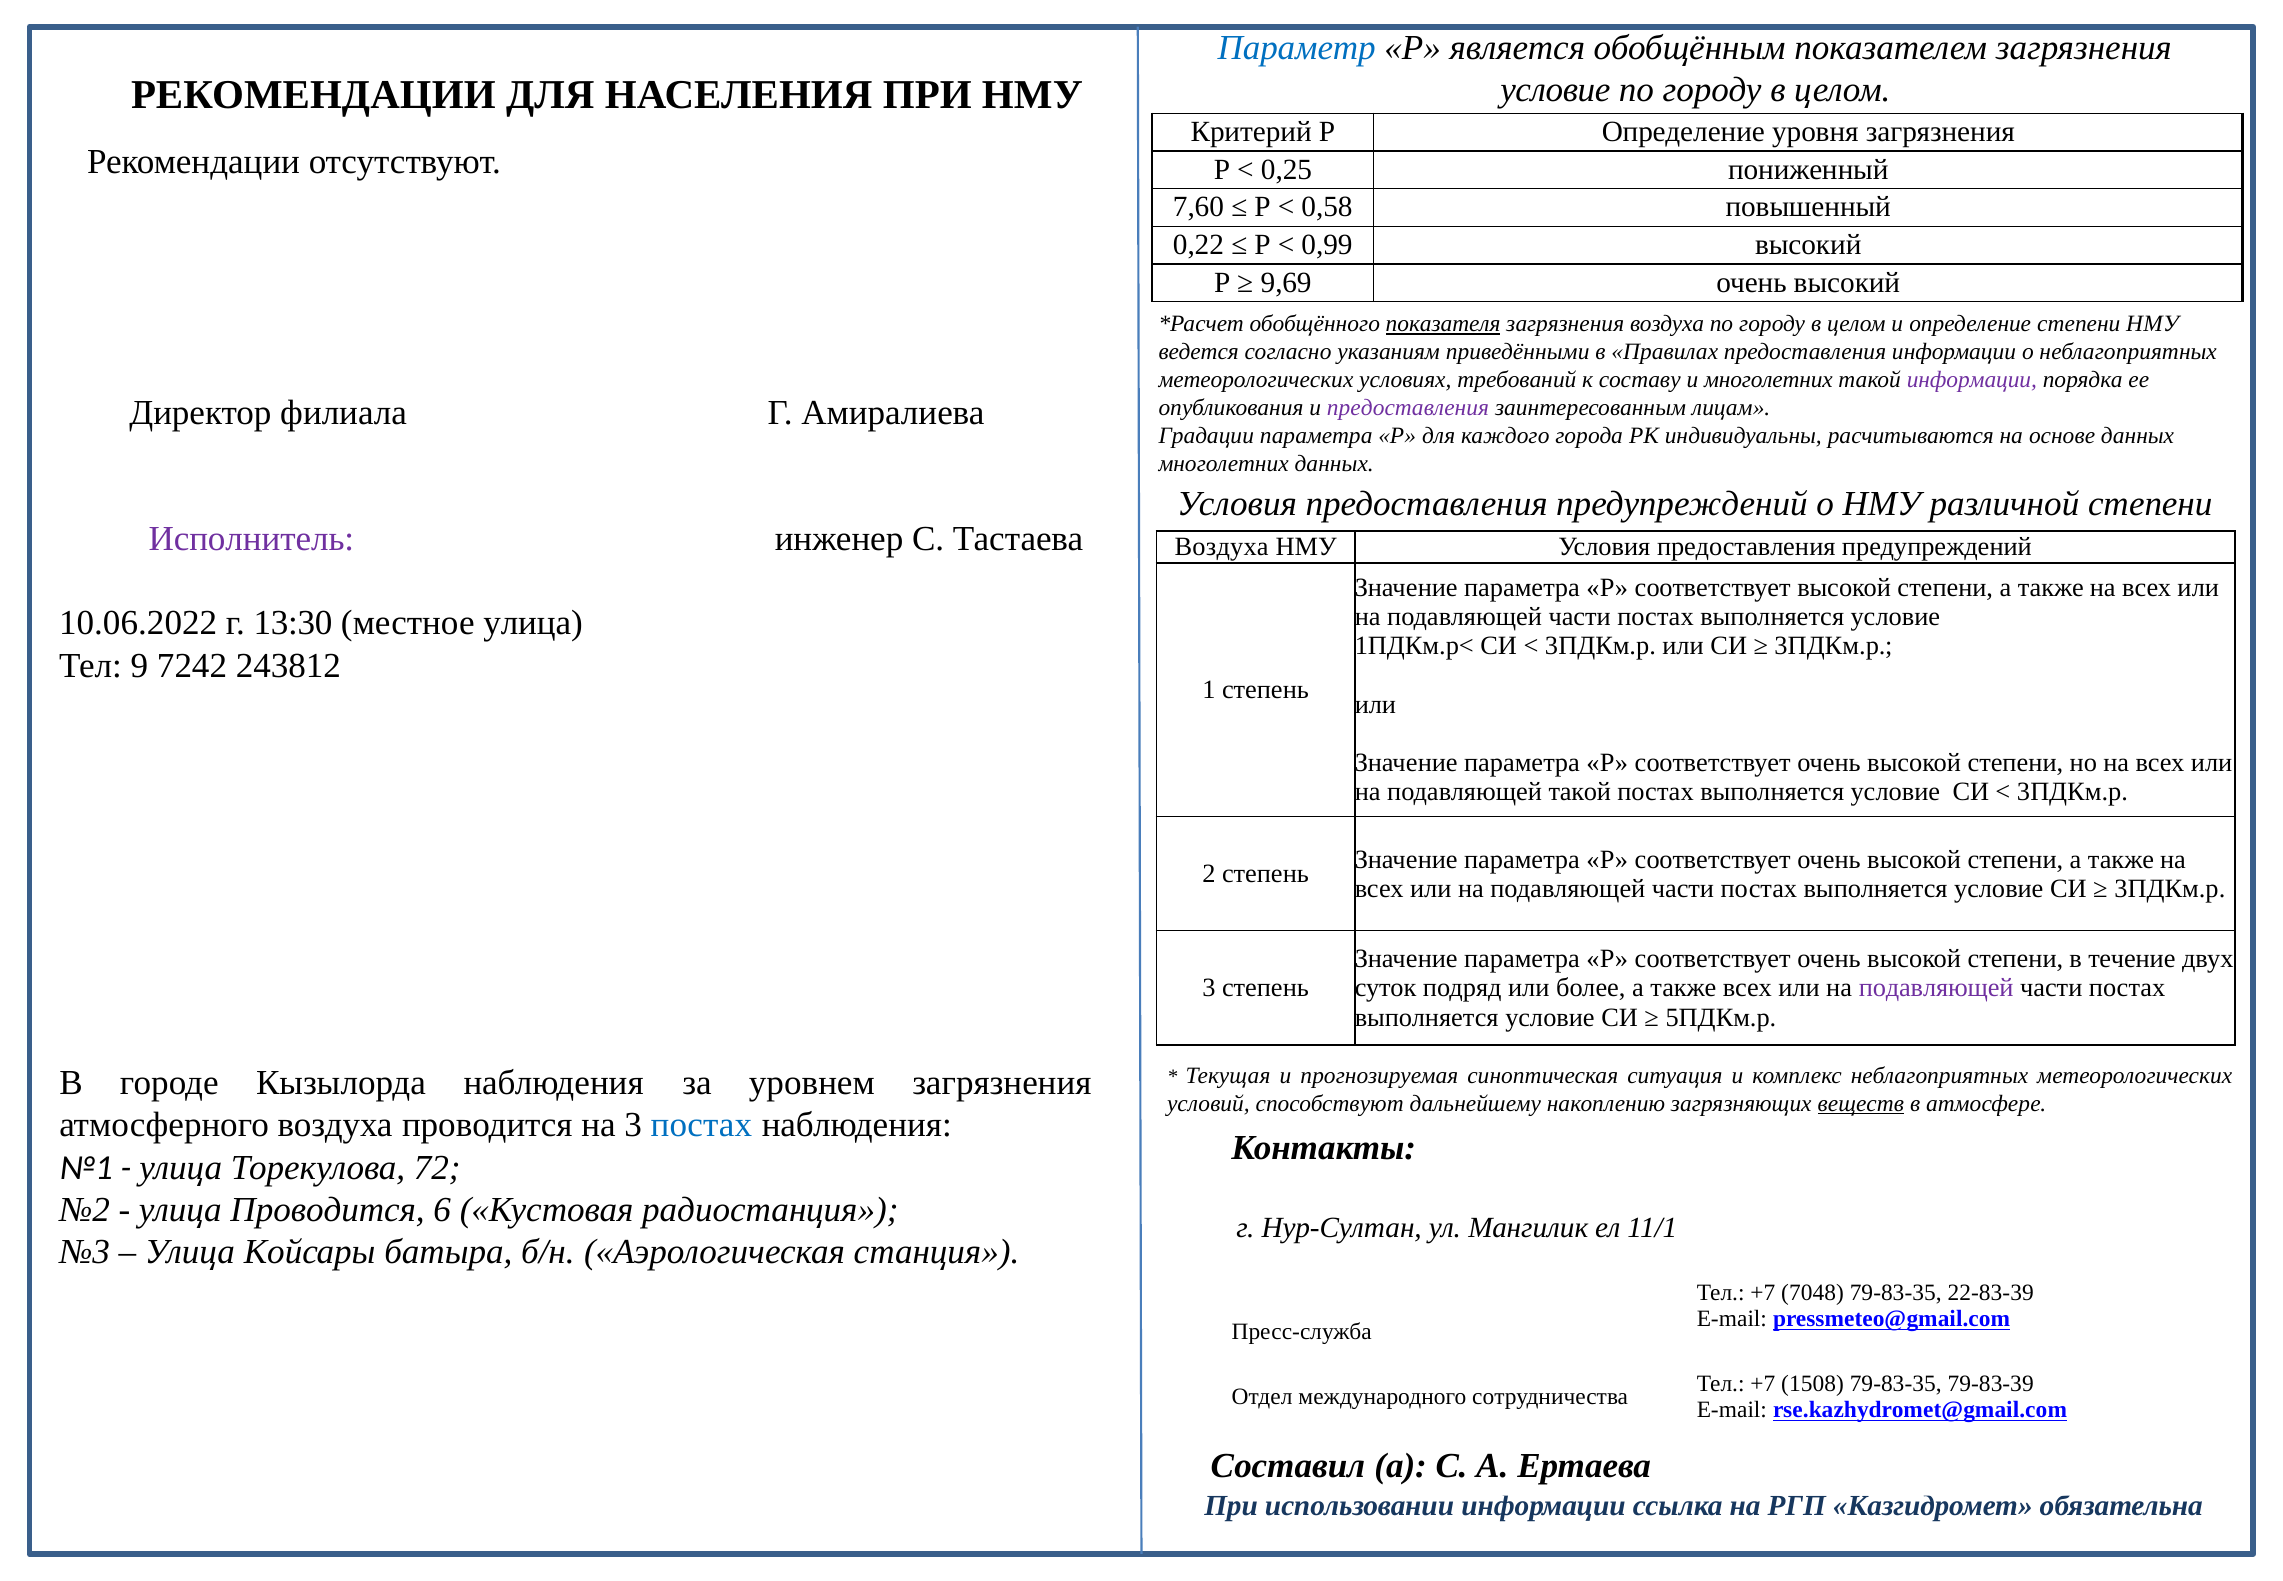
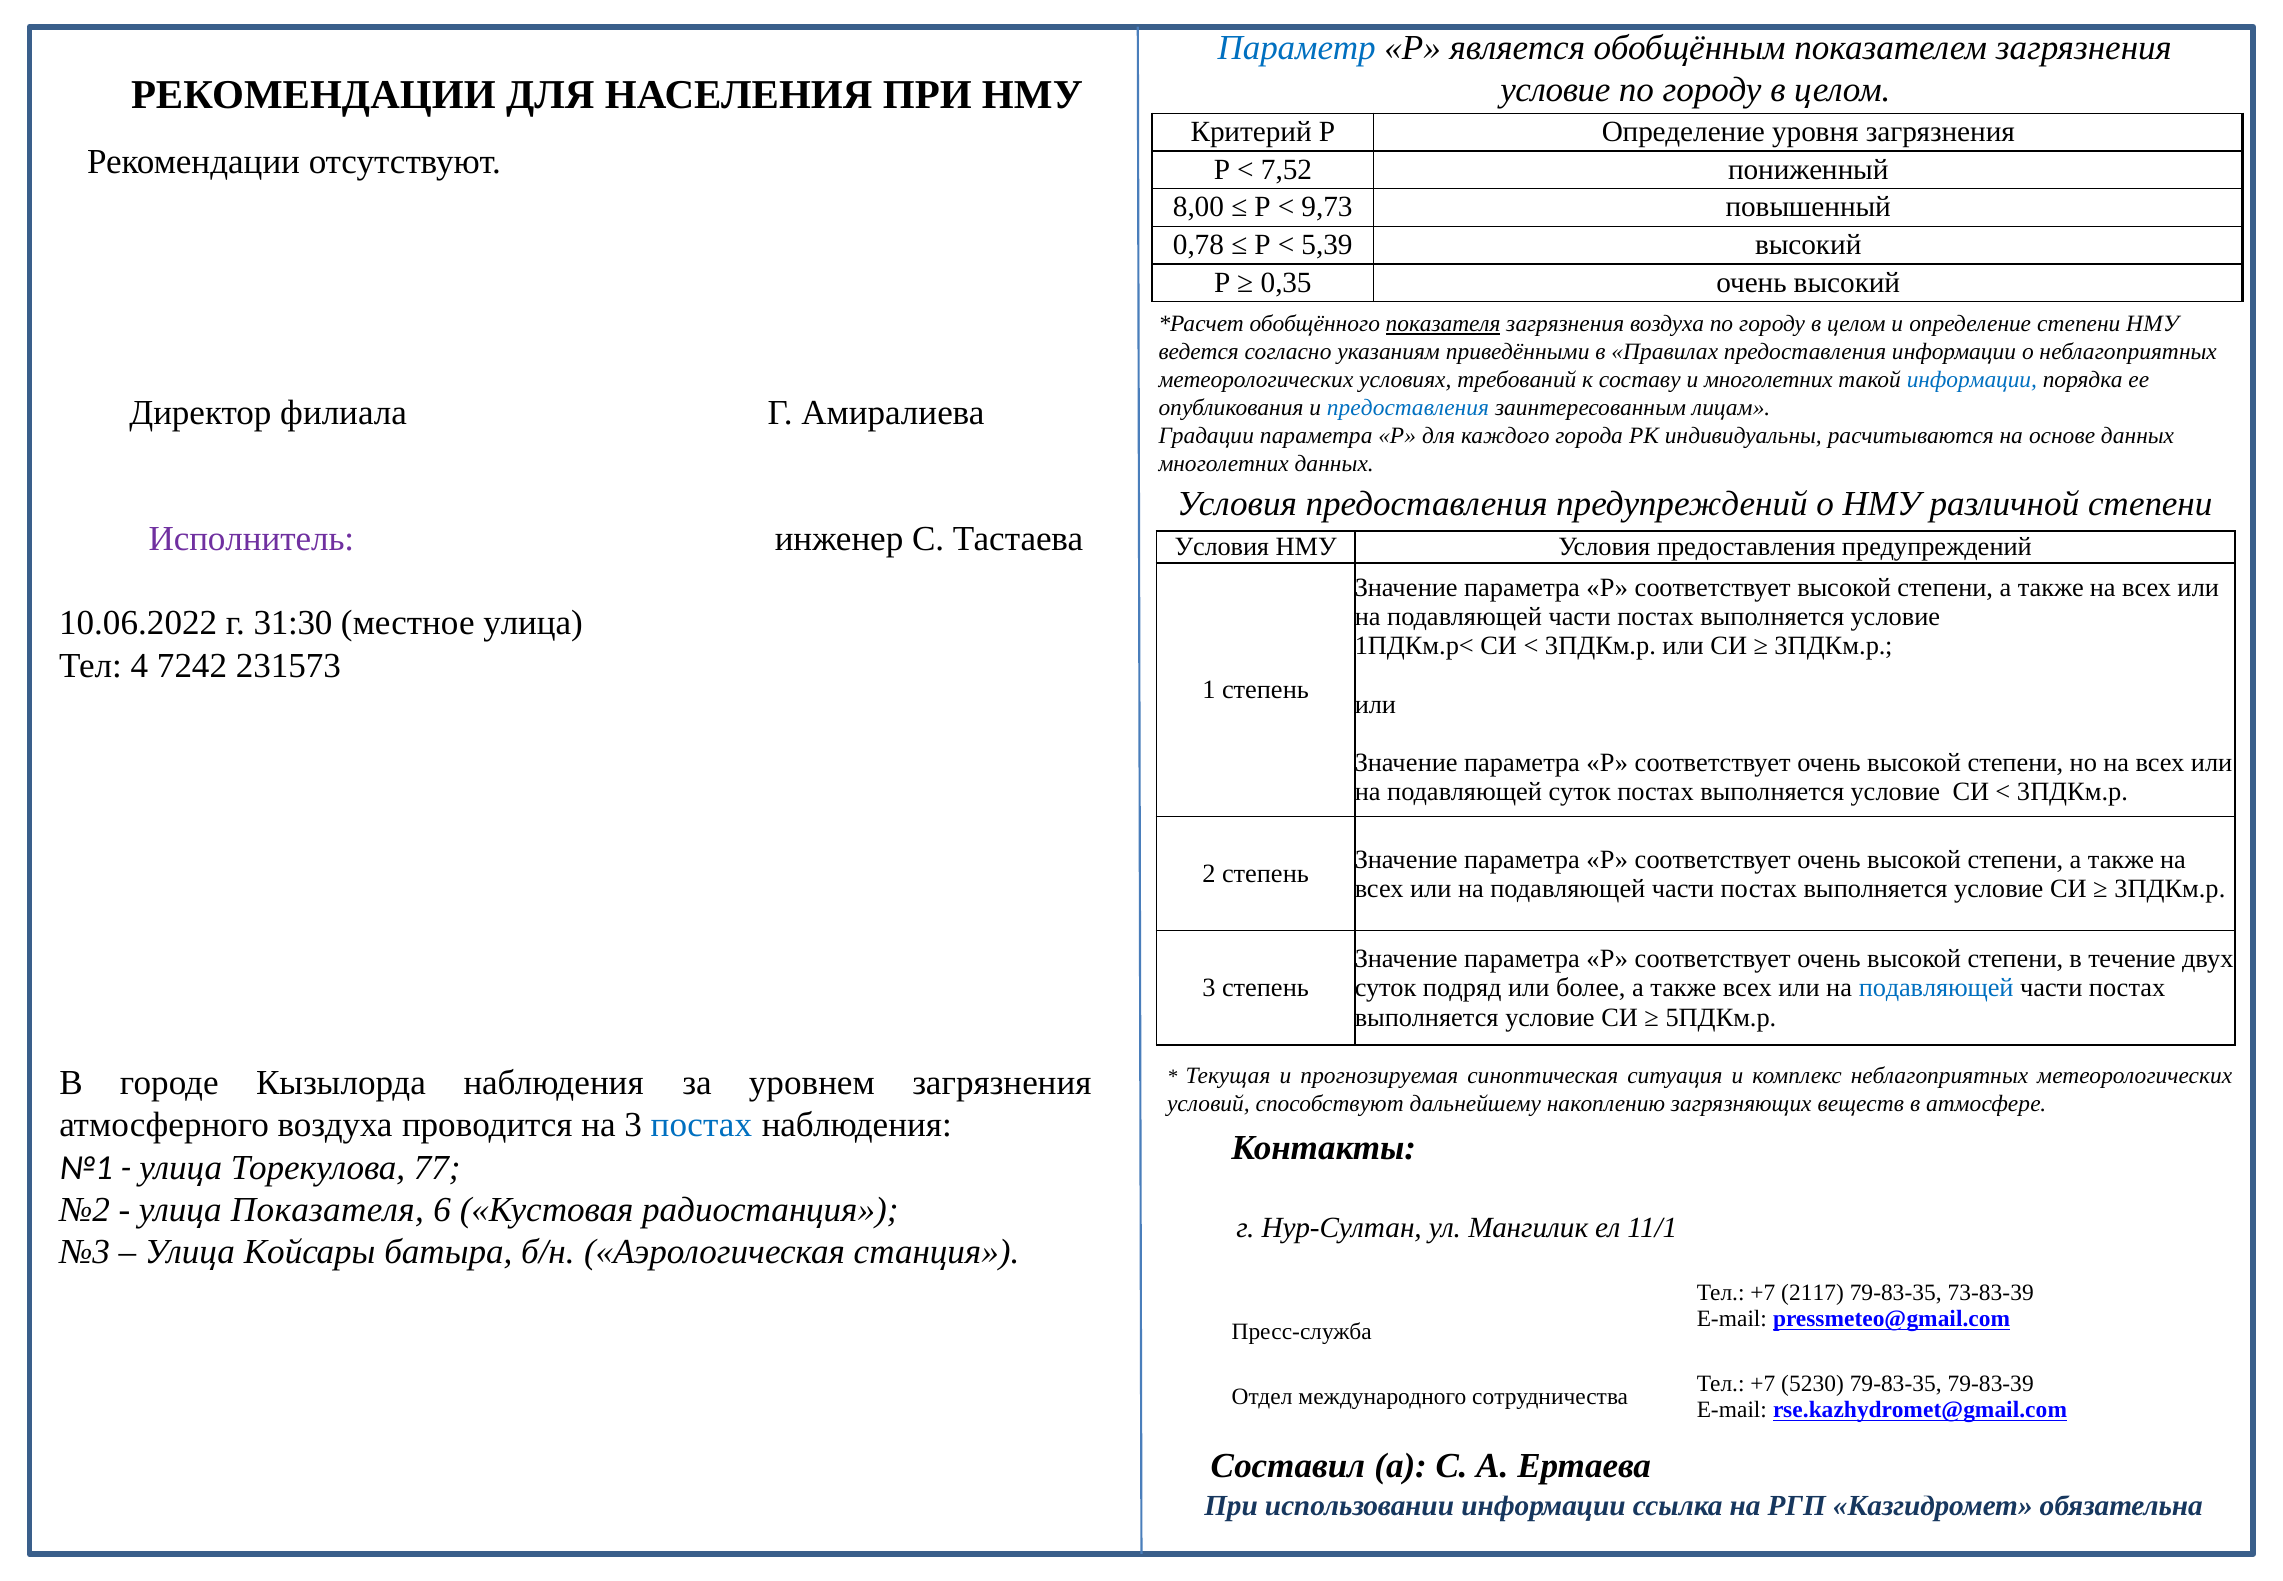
0,25: 0,25 -> 7,52 (1286, 170)
7,60: 7,60 -> 8,00 (1198, 207)
0,58: 0,58 -> 9,73 (1327, 207)
0,22: 0,22 -> 0,78 (1198, 245)
0,99: 0,99 -> 5,39 (1327, 245)
9,69: 9,69 -> 0,35 (1286, 283)
информации colour: purple -> blue (1972, 380)
предоставления colour: purple -> blue (1408, 408)
Воздуха: Воздуха -> Условия (1222, 547)
13:30: 13:30 -> 31:30 (293, 623)
9: 9 -> 4 (139, 665)
243812: 243812 -> 231573 (288, 665)
подавляющей такой: такой -> суток (1580, 792)
подавляющей colour: purple -> blue (1936, 988)
веществ underline: present -> none (1861, 1103)
72: 72 -> 77 (437, 1167)
улица Проводится: Проводится -> Показателя (327, 1209)
7048: 7048 -> 2117 (1813, 1292)
22-83-39: 22-83-39 -> 73-83-39 (1991, 1292)
1508: 1508 -> 5230 (1813, 1384)
